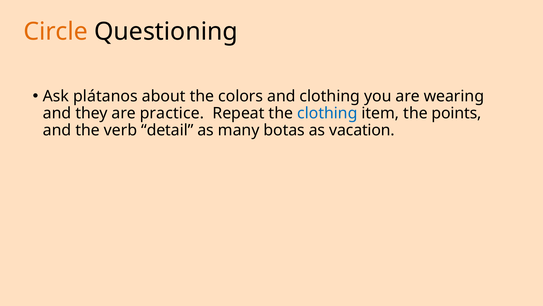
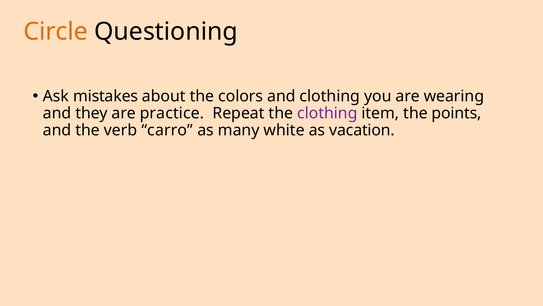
plátanos: plátanos -> mistakes (106, 96)
clothing colour: blue -> purple (327, 113)
detail: detail -> carro (167, 130)
botas: botas -> white (284, 130)
